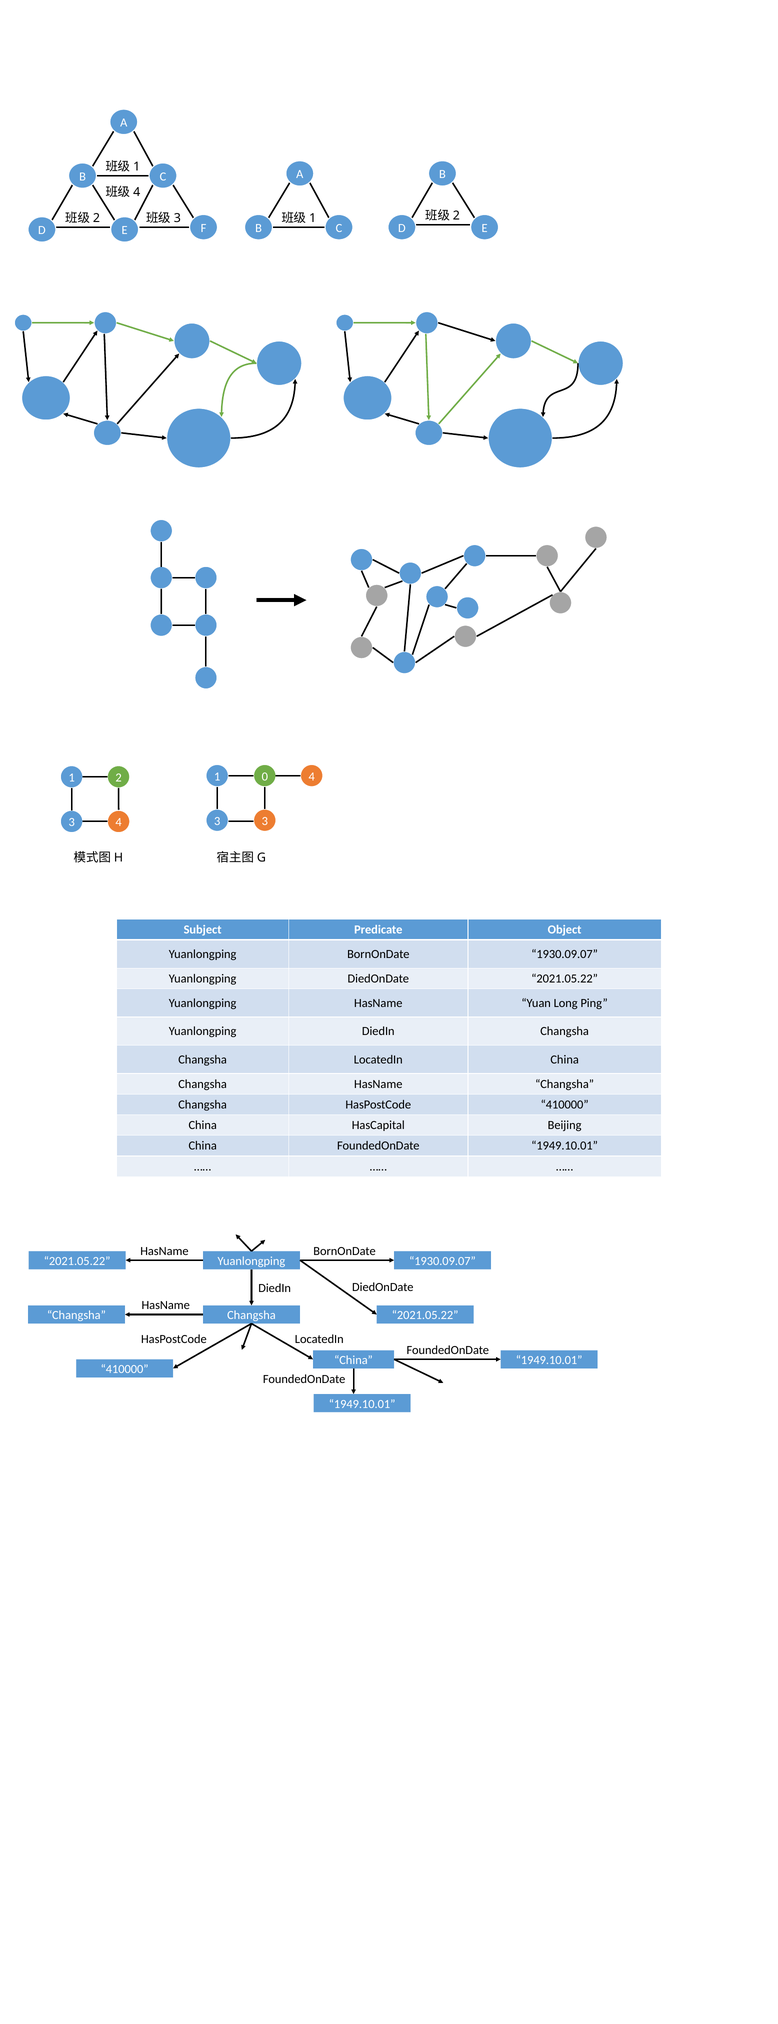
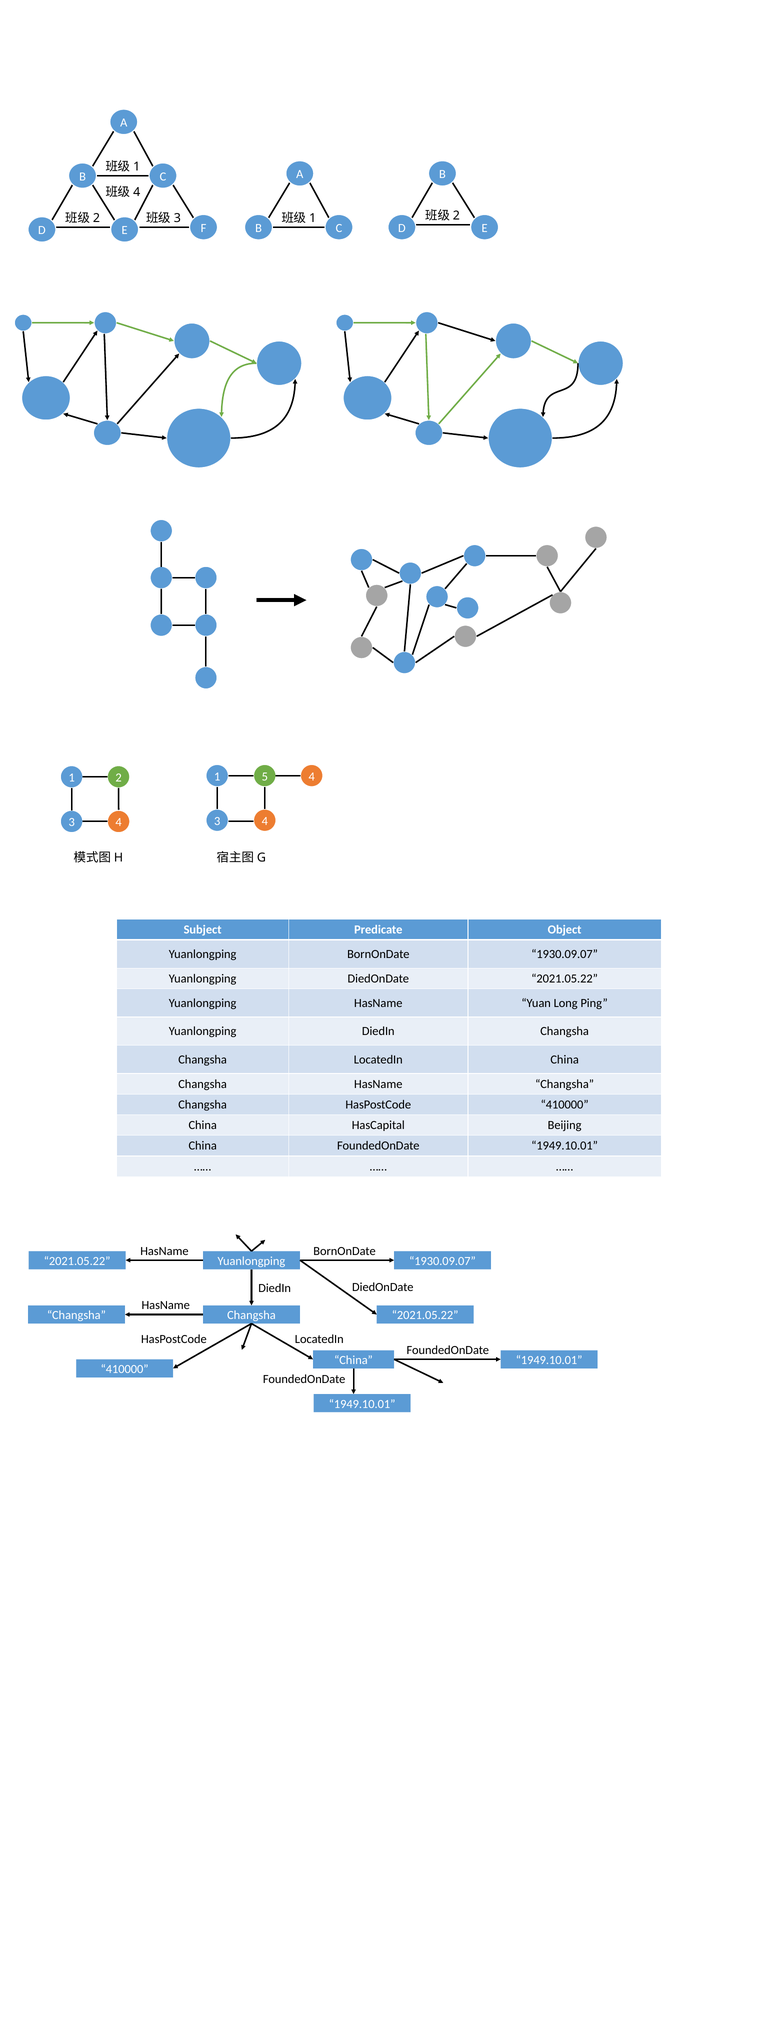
0: 0 -> 5 (265, 777)
3 3: 3 -> 4 (265, 821)
